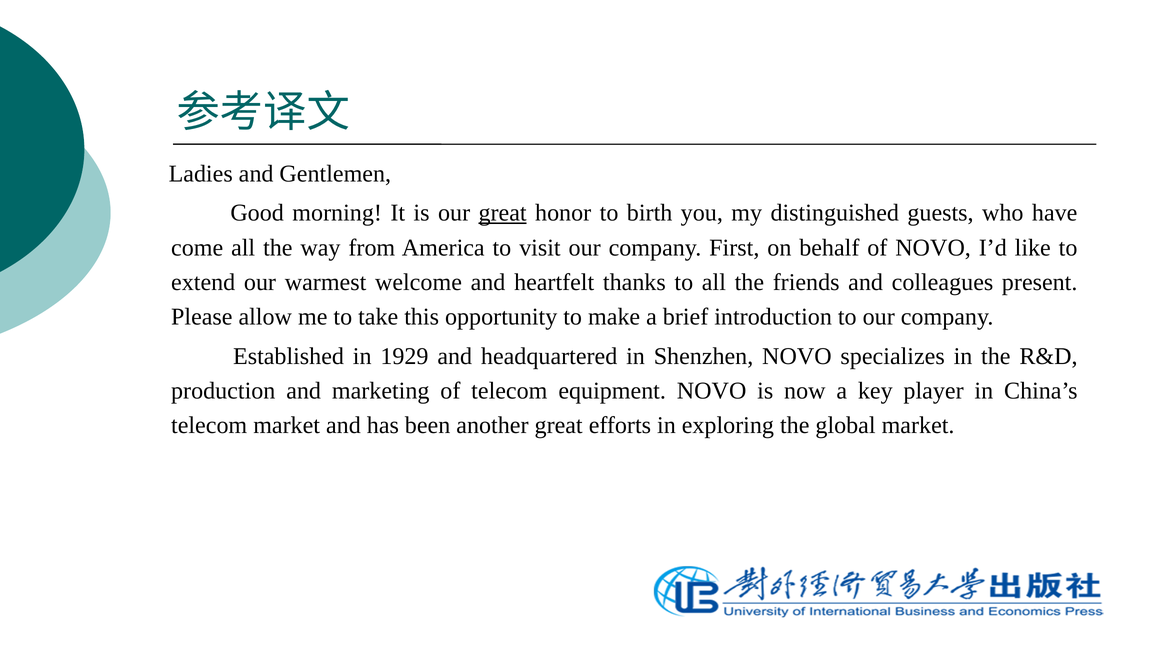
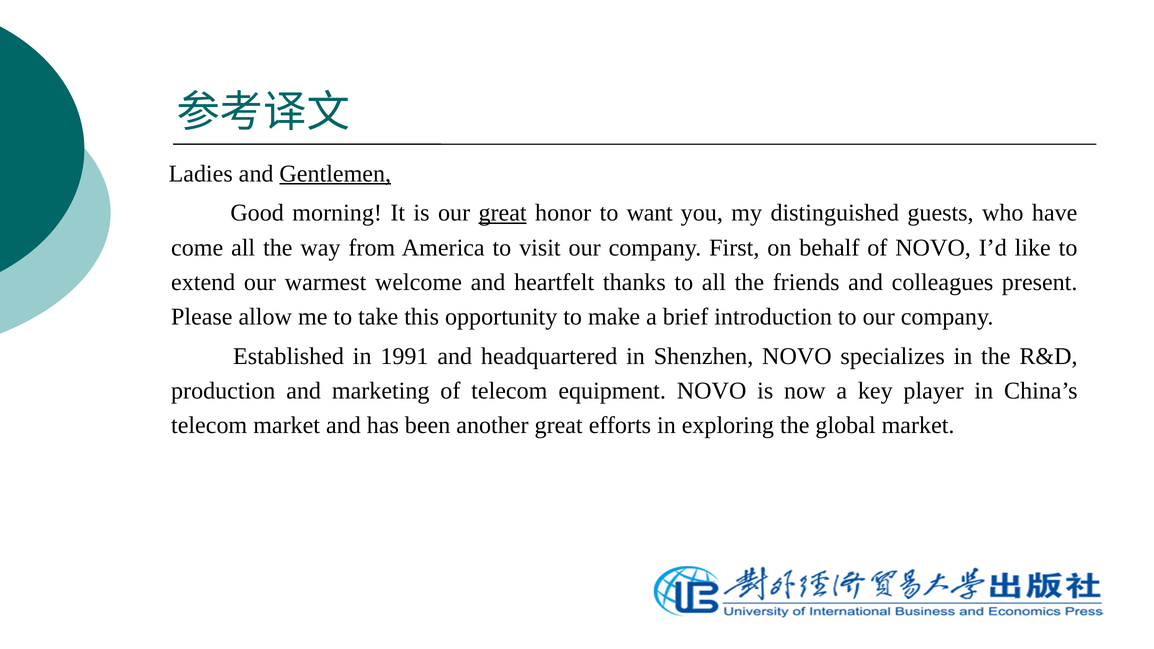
Gentlemen underline: none -> present (335, 174)
birth: birth -> want (650, 213)
1929: 1929 -> 1991 (404, 356)
